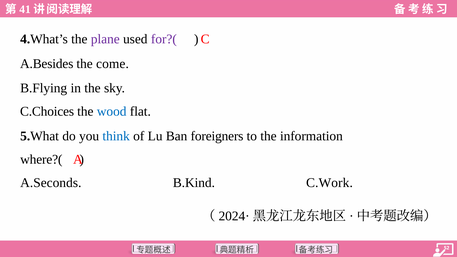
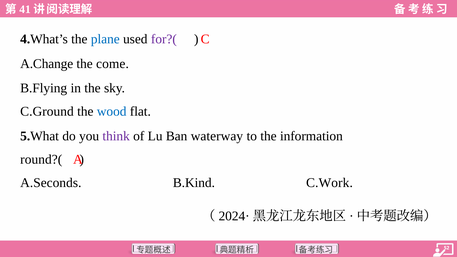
plane colour: purple -> blue (105, 39)
A.Besides: A.Besides -> A.Change (47, 64)
C.Choices: C.Choices -> C.Ground (47, 111)
think colour: blue -> purple (116, 136)
foreigners: foreigners -> waterway (217, 136)
where?(: where?( -> round?( (41, 160)
